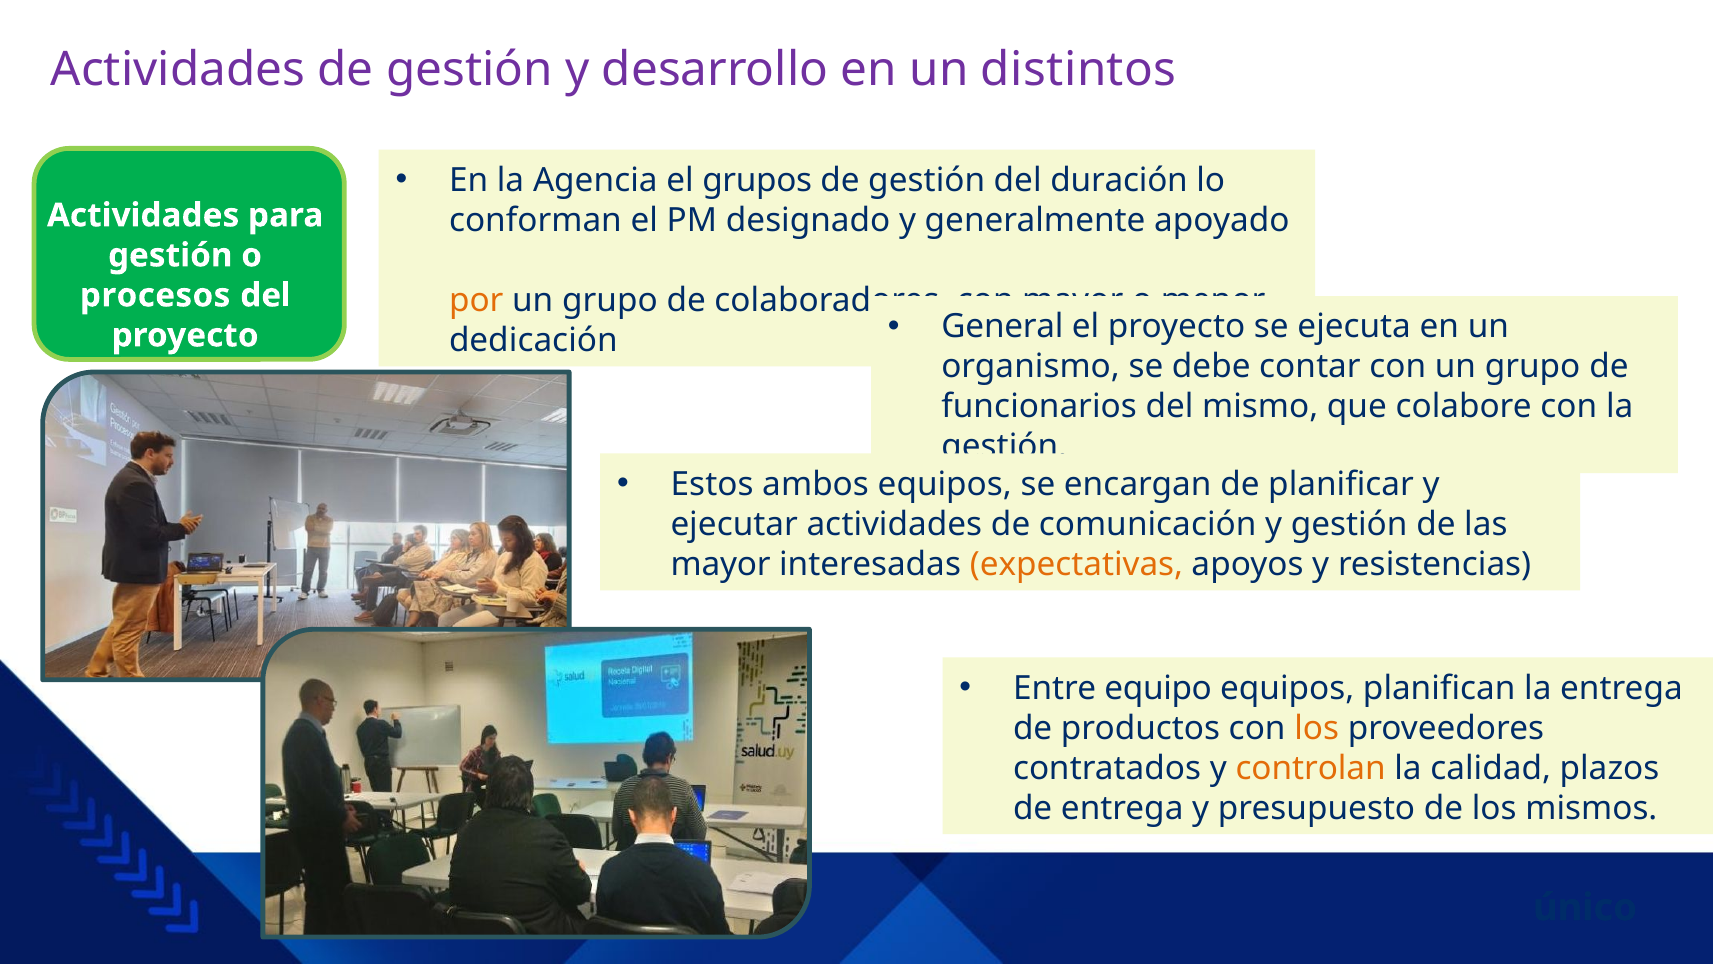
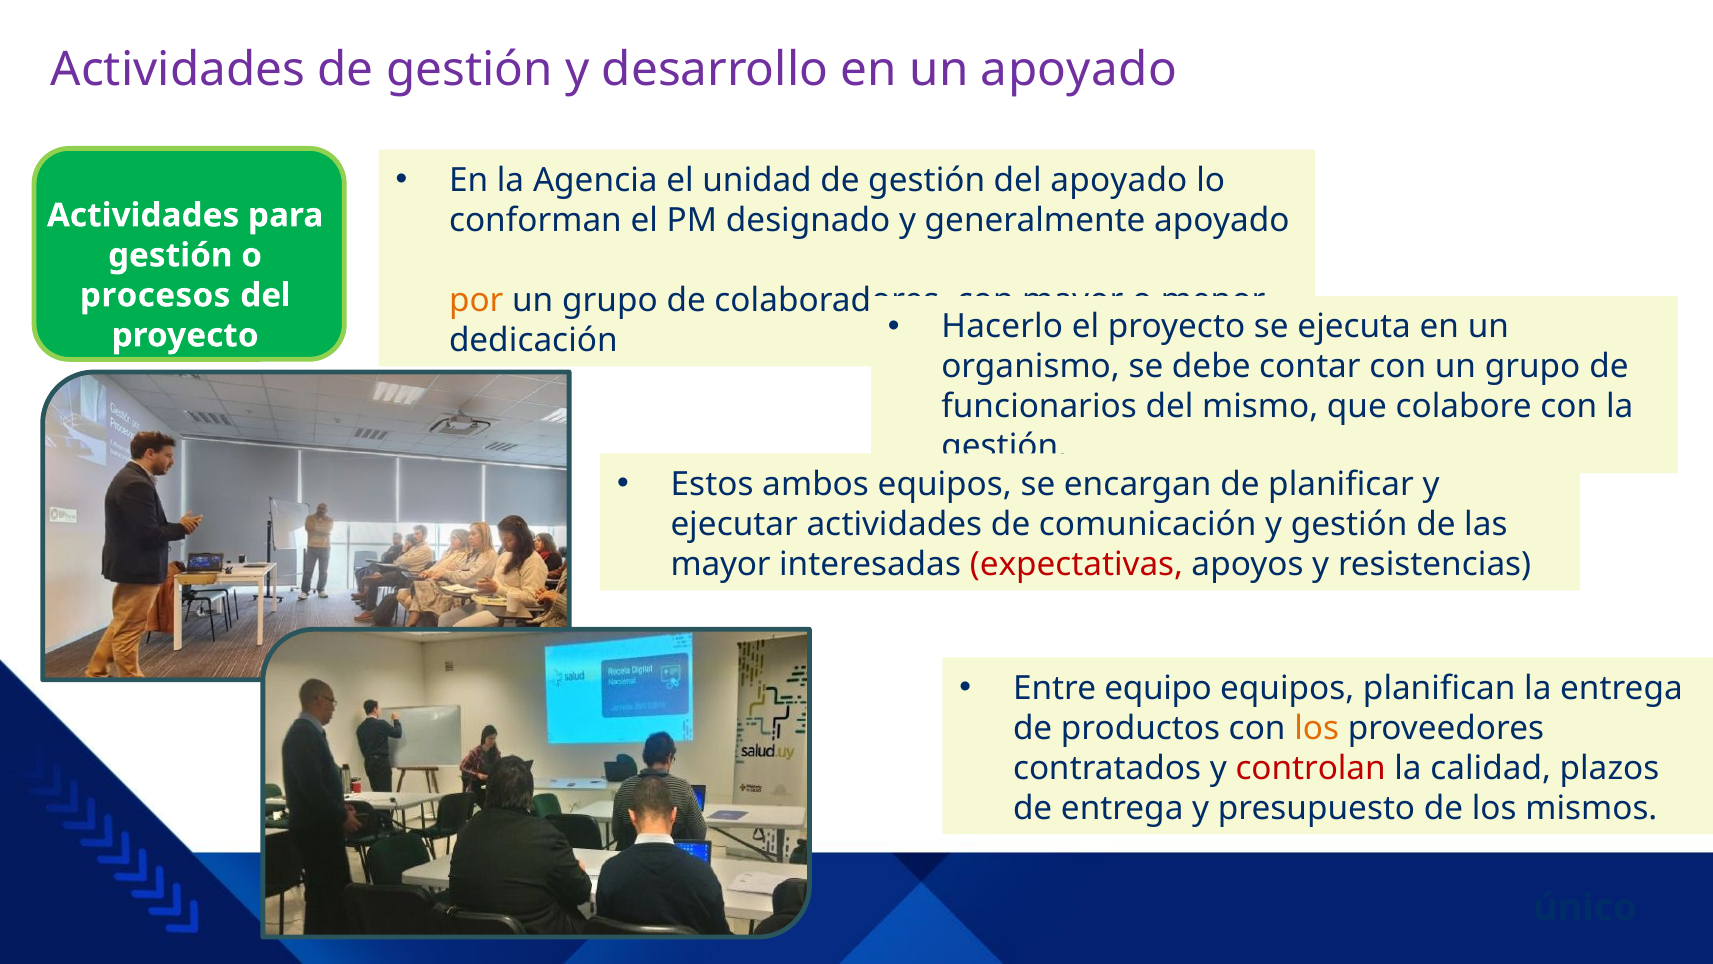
un distintos: distintos -> apoyado (1079, 69)
grupos: grupos -> unidad (757, 180)
del duración: duración -> apoyado (1119, 180)
General: General -> Hacerlo (1002, 327)
expectativas colour: orange -> red (1076, 564)
controlan colour: orange -> red (1311, 768)
